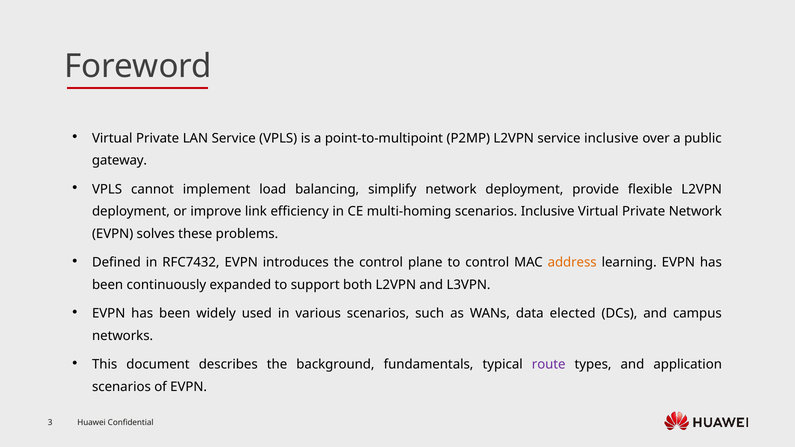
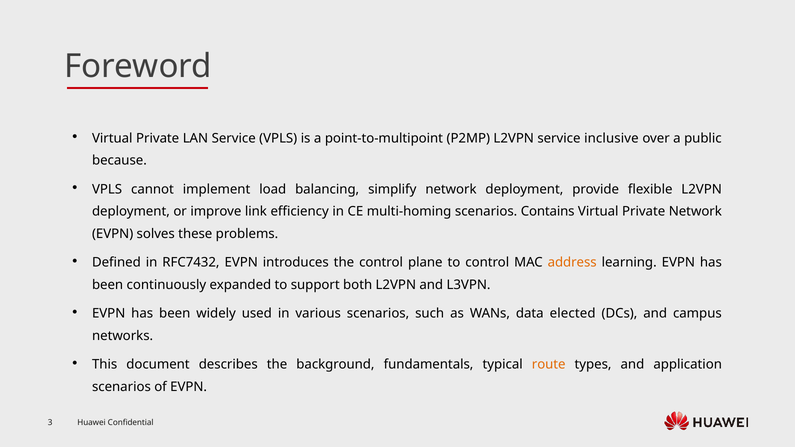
gateway: gateway -> because (119, 161)
scenarios Inclusive: Inclusive -> Contains (548, 212)
route colour: purple -> orange (549, 365)
